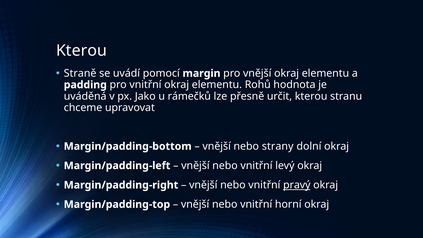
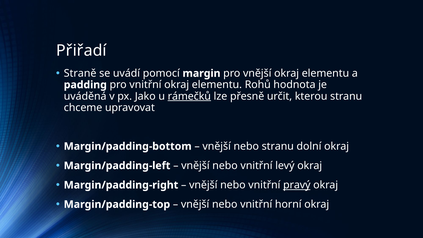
Kterou: Kterou -> Přiřadí (81, 51)
rámečků underline: none -> present (189, 96)
nebo strany: strany -> stranu (278, 146)
